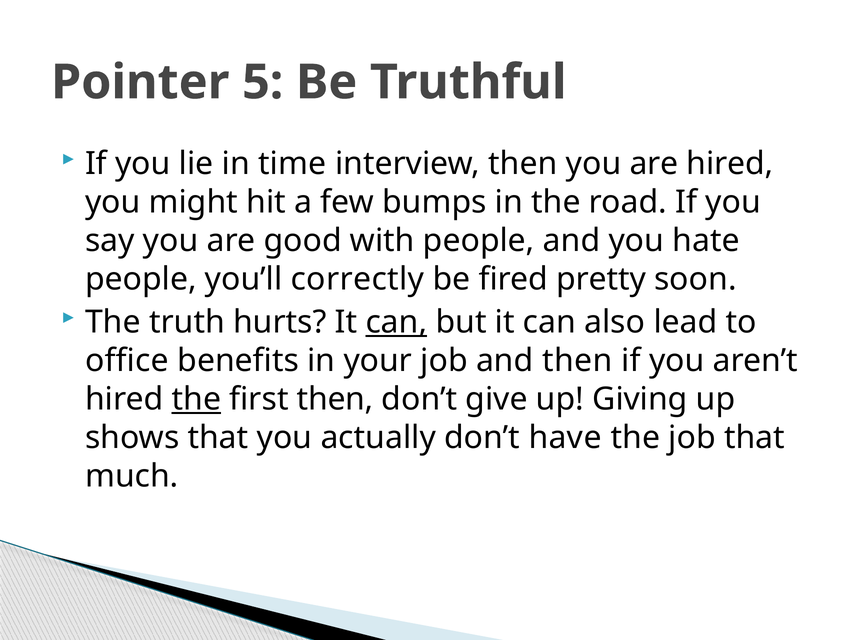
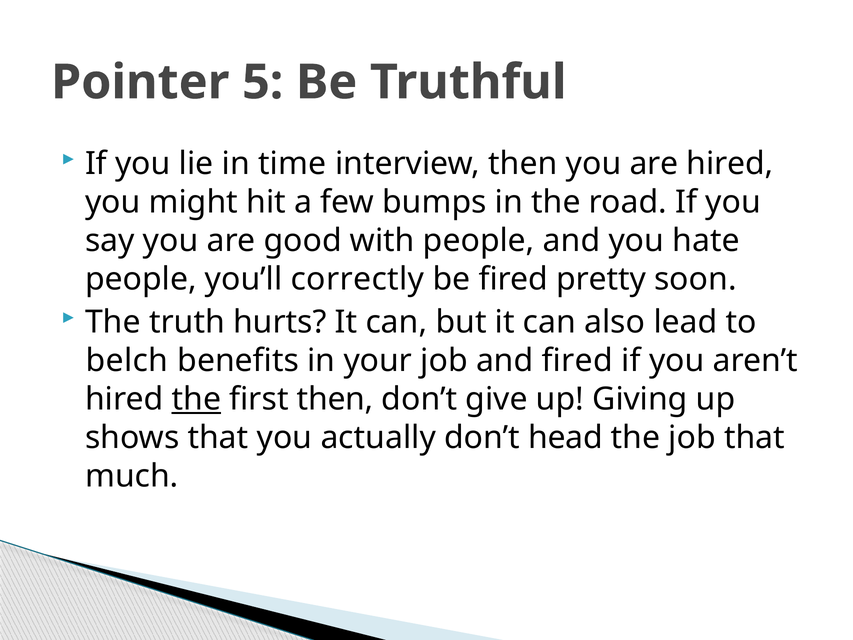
can underline: present -> none (396, 322)
office: office -> belch (127, 361)
and then: then -> fired (577, 361)
have: have -> head (565, 437)
